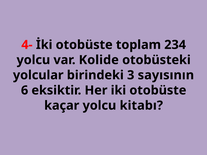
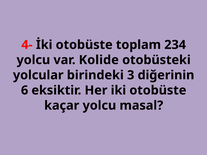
sayısının: sayısının -> diğerinin (166, 75)
kitabı: kitabı -> masal (141, 106)
